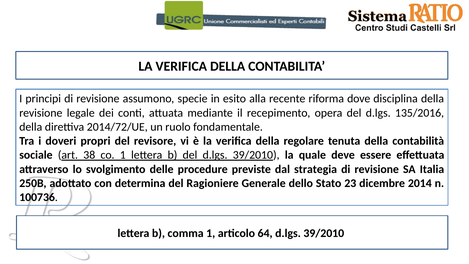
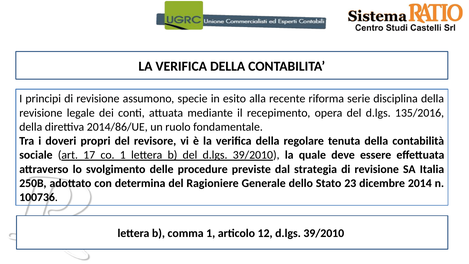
dove: dove -> serie (359, 99)
2014/72/UE: 2014/72/UE -> 2014/86/UE (117, 127)
38: 38 -> 17 (89, 155)
64: 64 -> 12 (265, 233)
